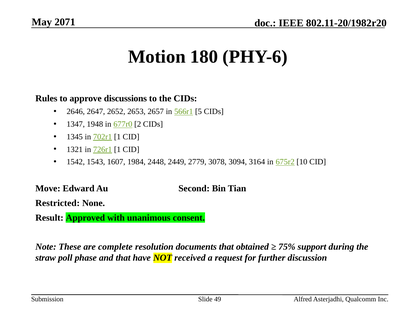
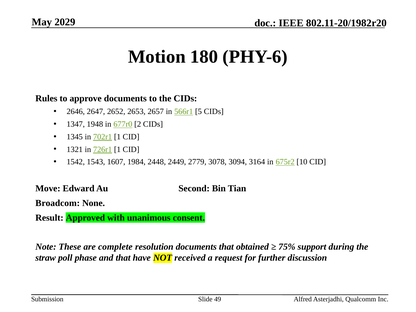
2071: 2071 -> 2029 (65, 22)
approve discussions: discussions -> documents (125, 98)
Restricted: Restricted -> Broadcom (58, 203)
